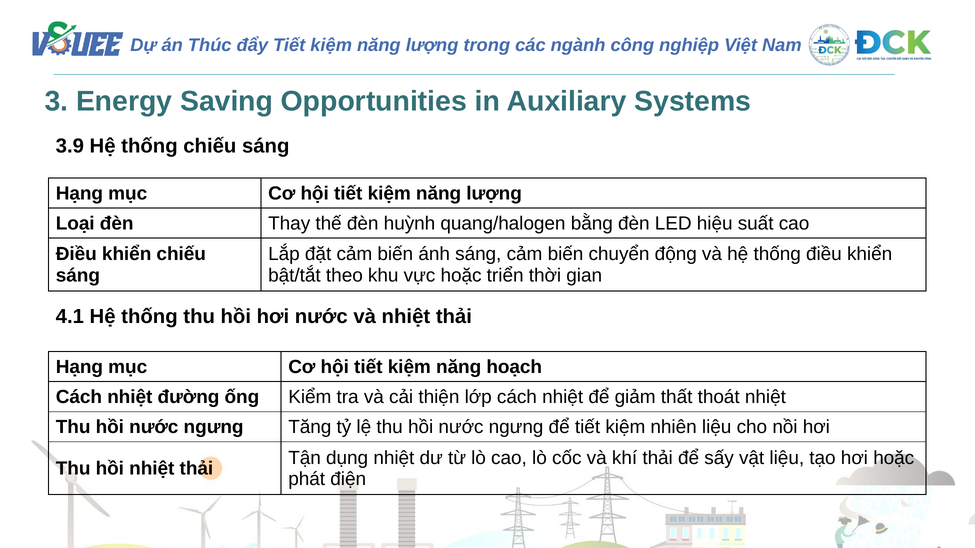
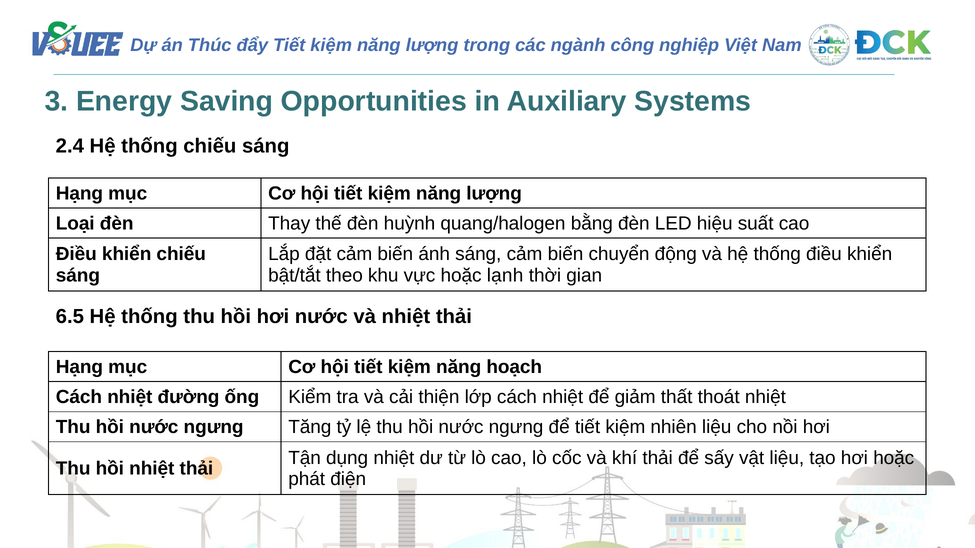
3.9: 3.9 -> 2.4 (70, 146)
triển: triển -> lạnh (505, 276)
4.1: 4.1 -> 6.5 (70, 317)
